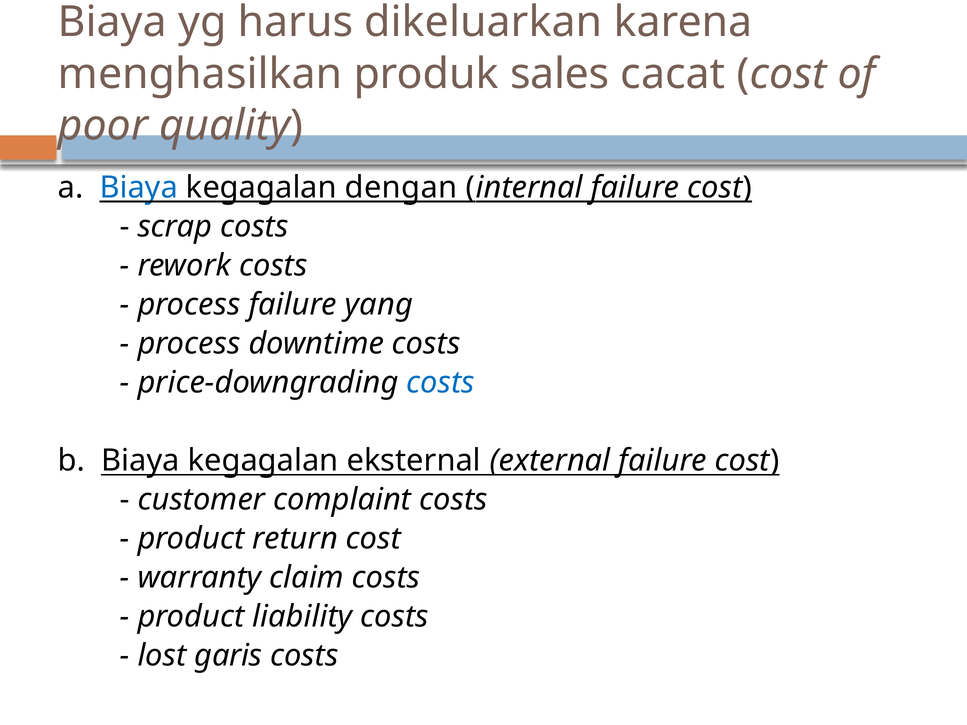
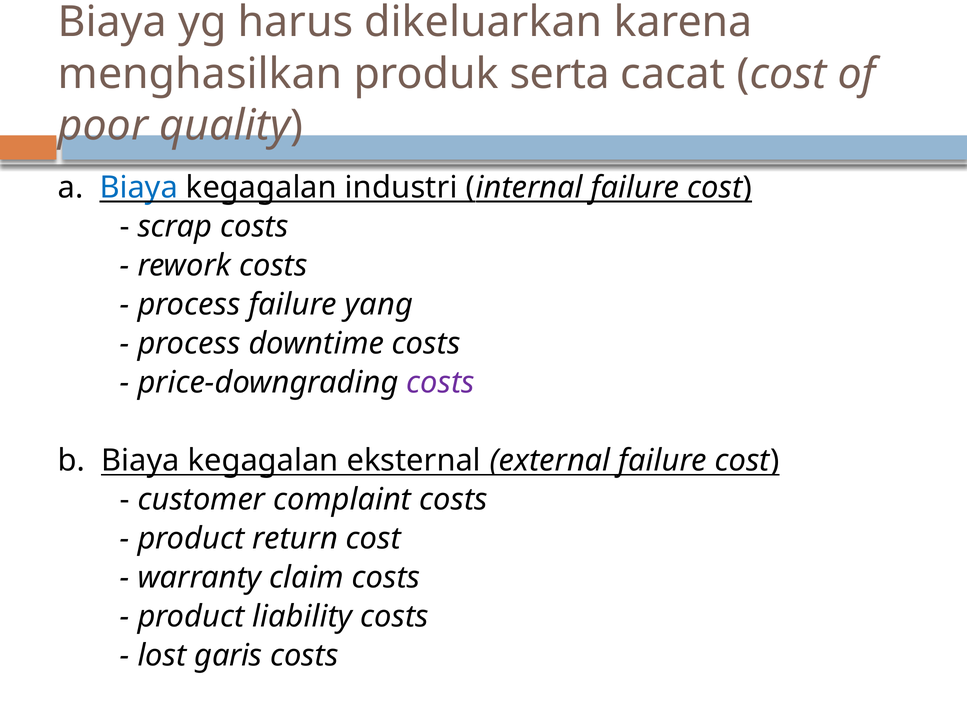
sales: sales -> serta (560, 74)
dengan: dengan -> industri (401, 188)
costs colour: blue -> purple (441, 383)
